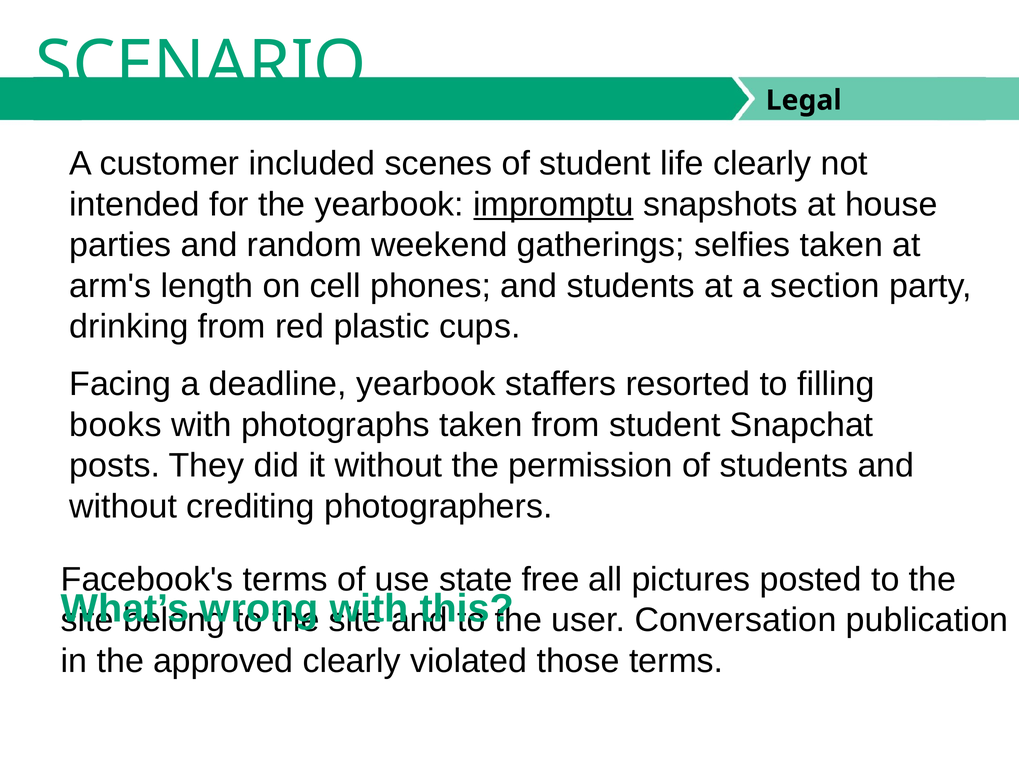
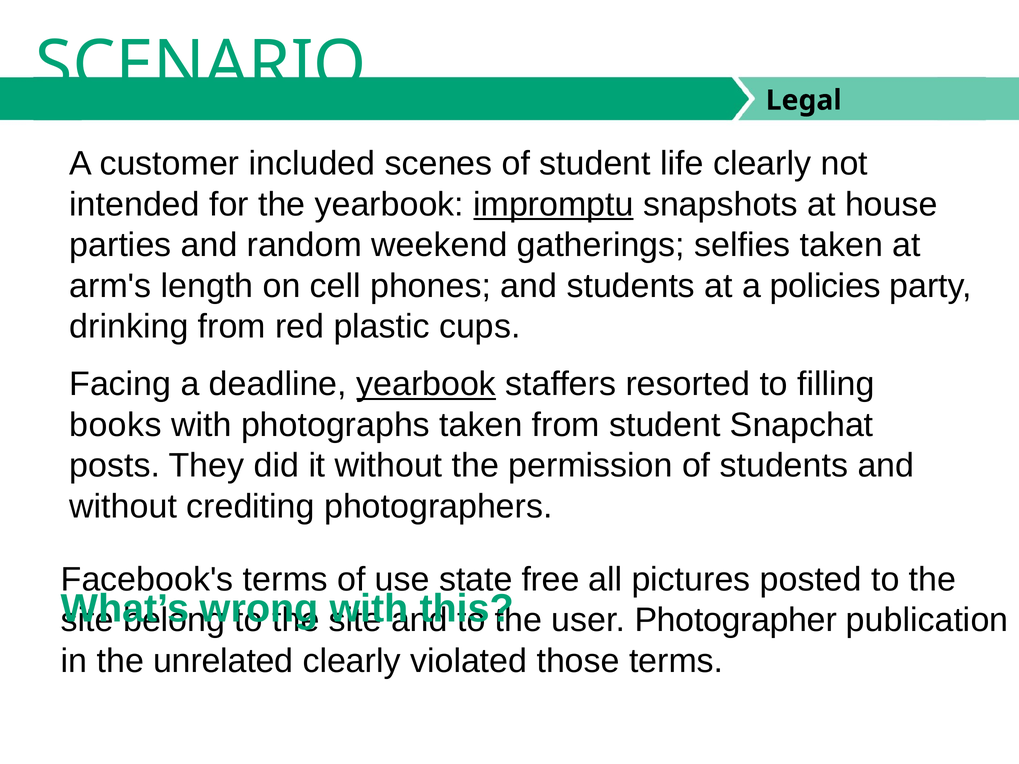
section: section -> policies (825, 286)
yearbook underline: none -> present (426, 384)
Conversation: Conversation -> Photographer (736, 620)
approved: approved -> unrelated (223, 661)
